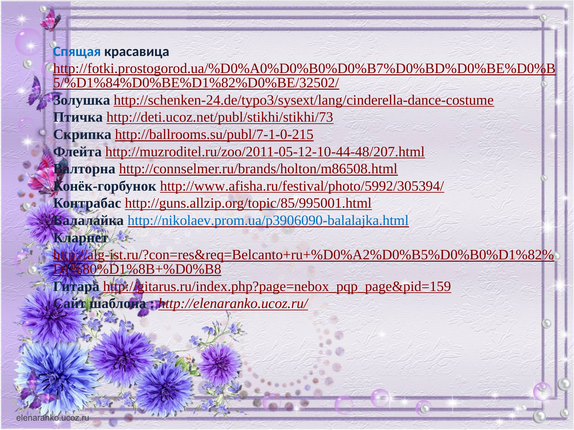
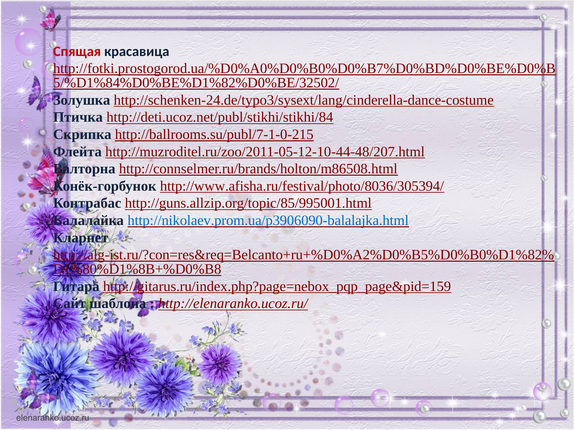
Спящая colour: blue -> red (77, 51)
http://deti.ucoz.net/publ/stikhi/stikhi/73: http://deti.ucoz.net/publ/stikhi/stikhi/73 -> http://deti.ucoz.net/publ/stikhi/stikhi/84 (220, 117)
http://www.afisha.ru/festival/photo/5992/305394/: http://www.afisha.ru/festival/photo/5992/305394/ -> http://www.afisha.ru/festival/photo/8036/305394/ (302, 186)
